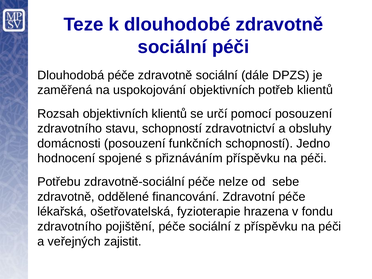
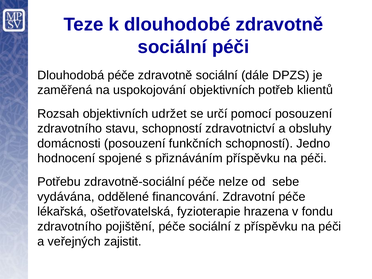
objektivních klientů: klientů -> udržet (169, 114)
zdravotně: zdravotně -> vydávána (66, 197)
